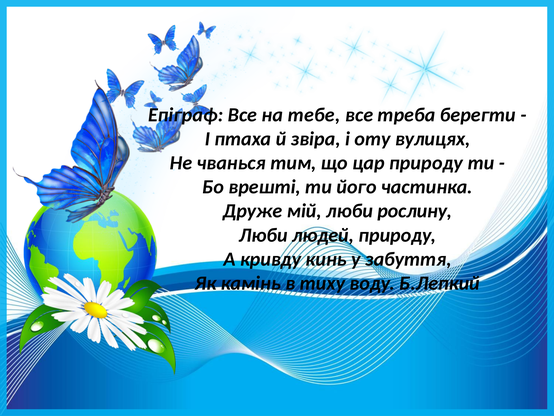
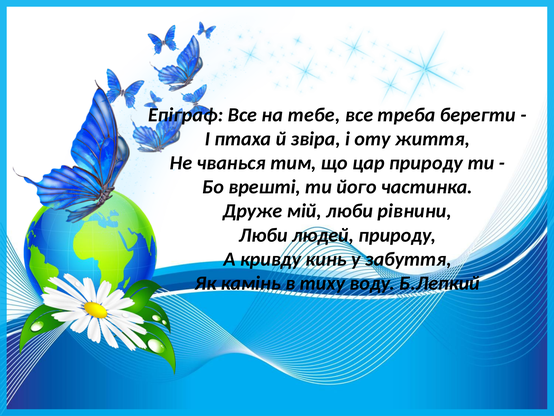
вулицях: вулицях -> життя (433, 139)
рослину: рослину -> рівнини (415, 211)
